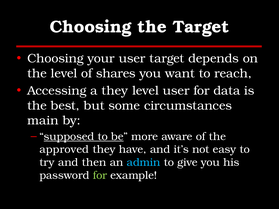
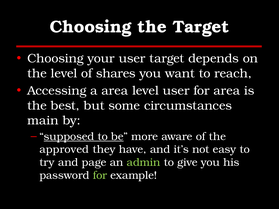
a they: they -> area (115, 91)
for data: data -> area (227, 91)
then: then -> page (94, 163)
admin colour: light blue -> light green (144, 163)
